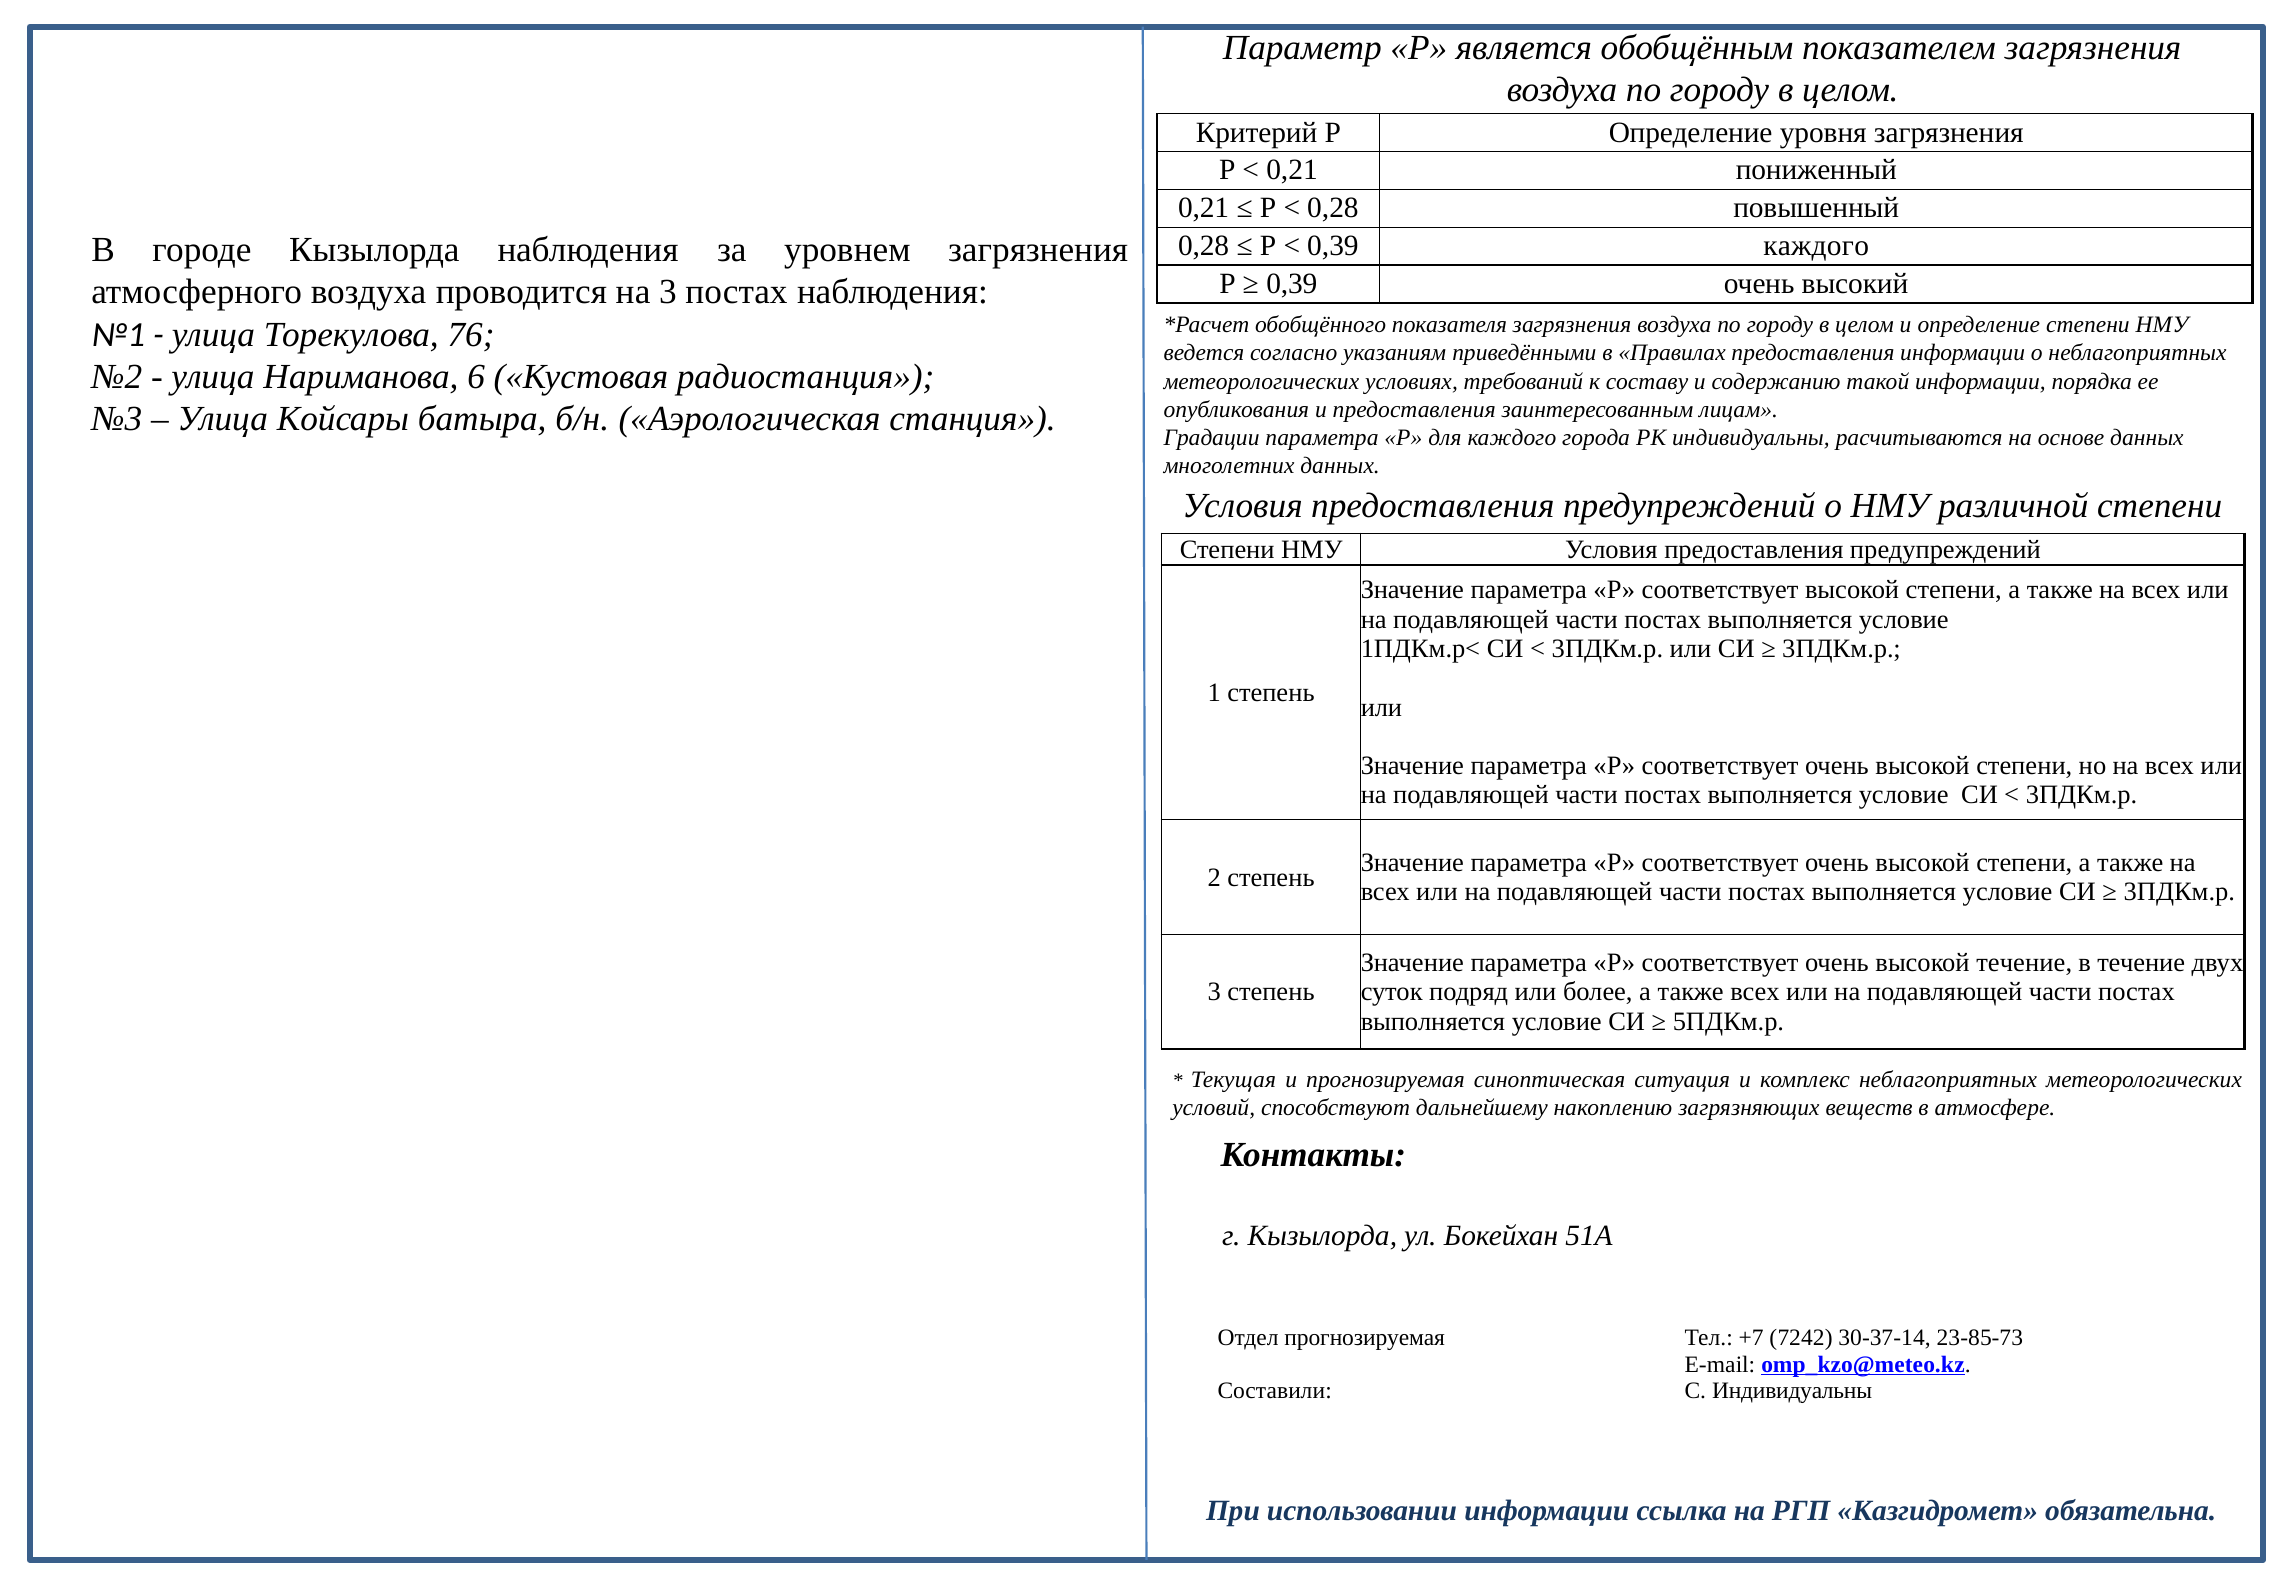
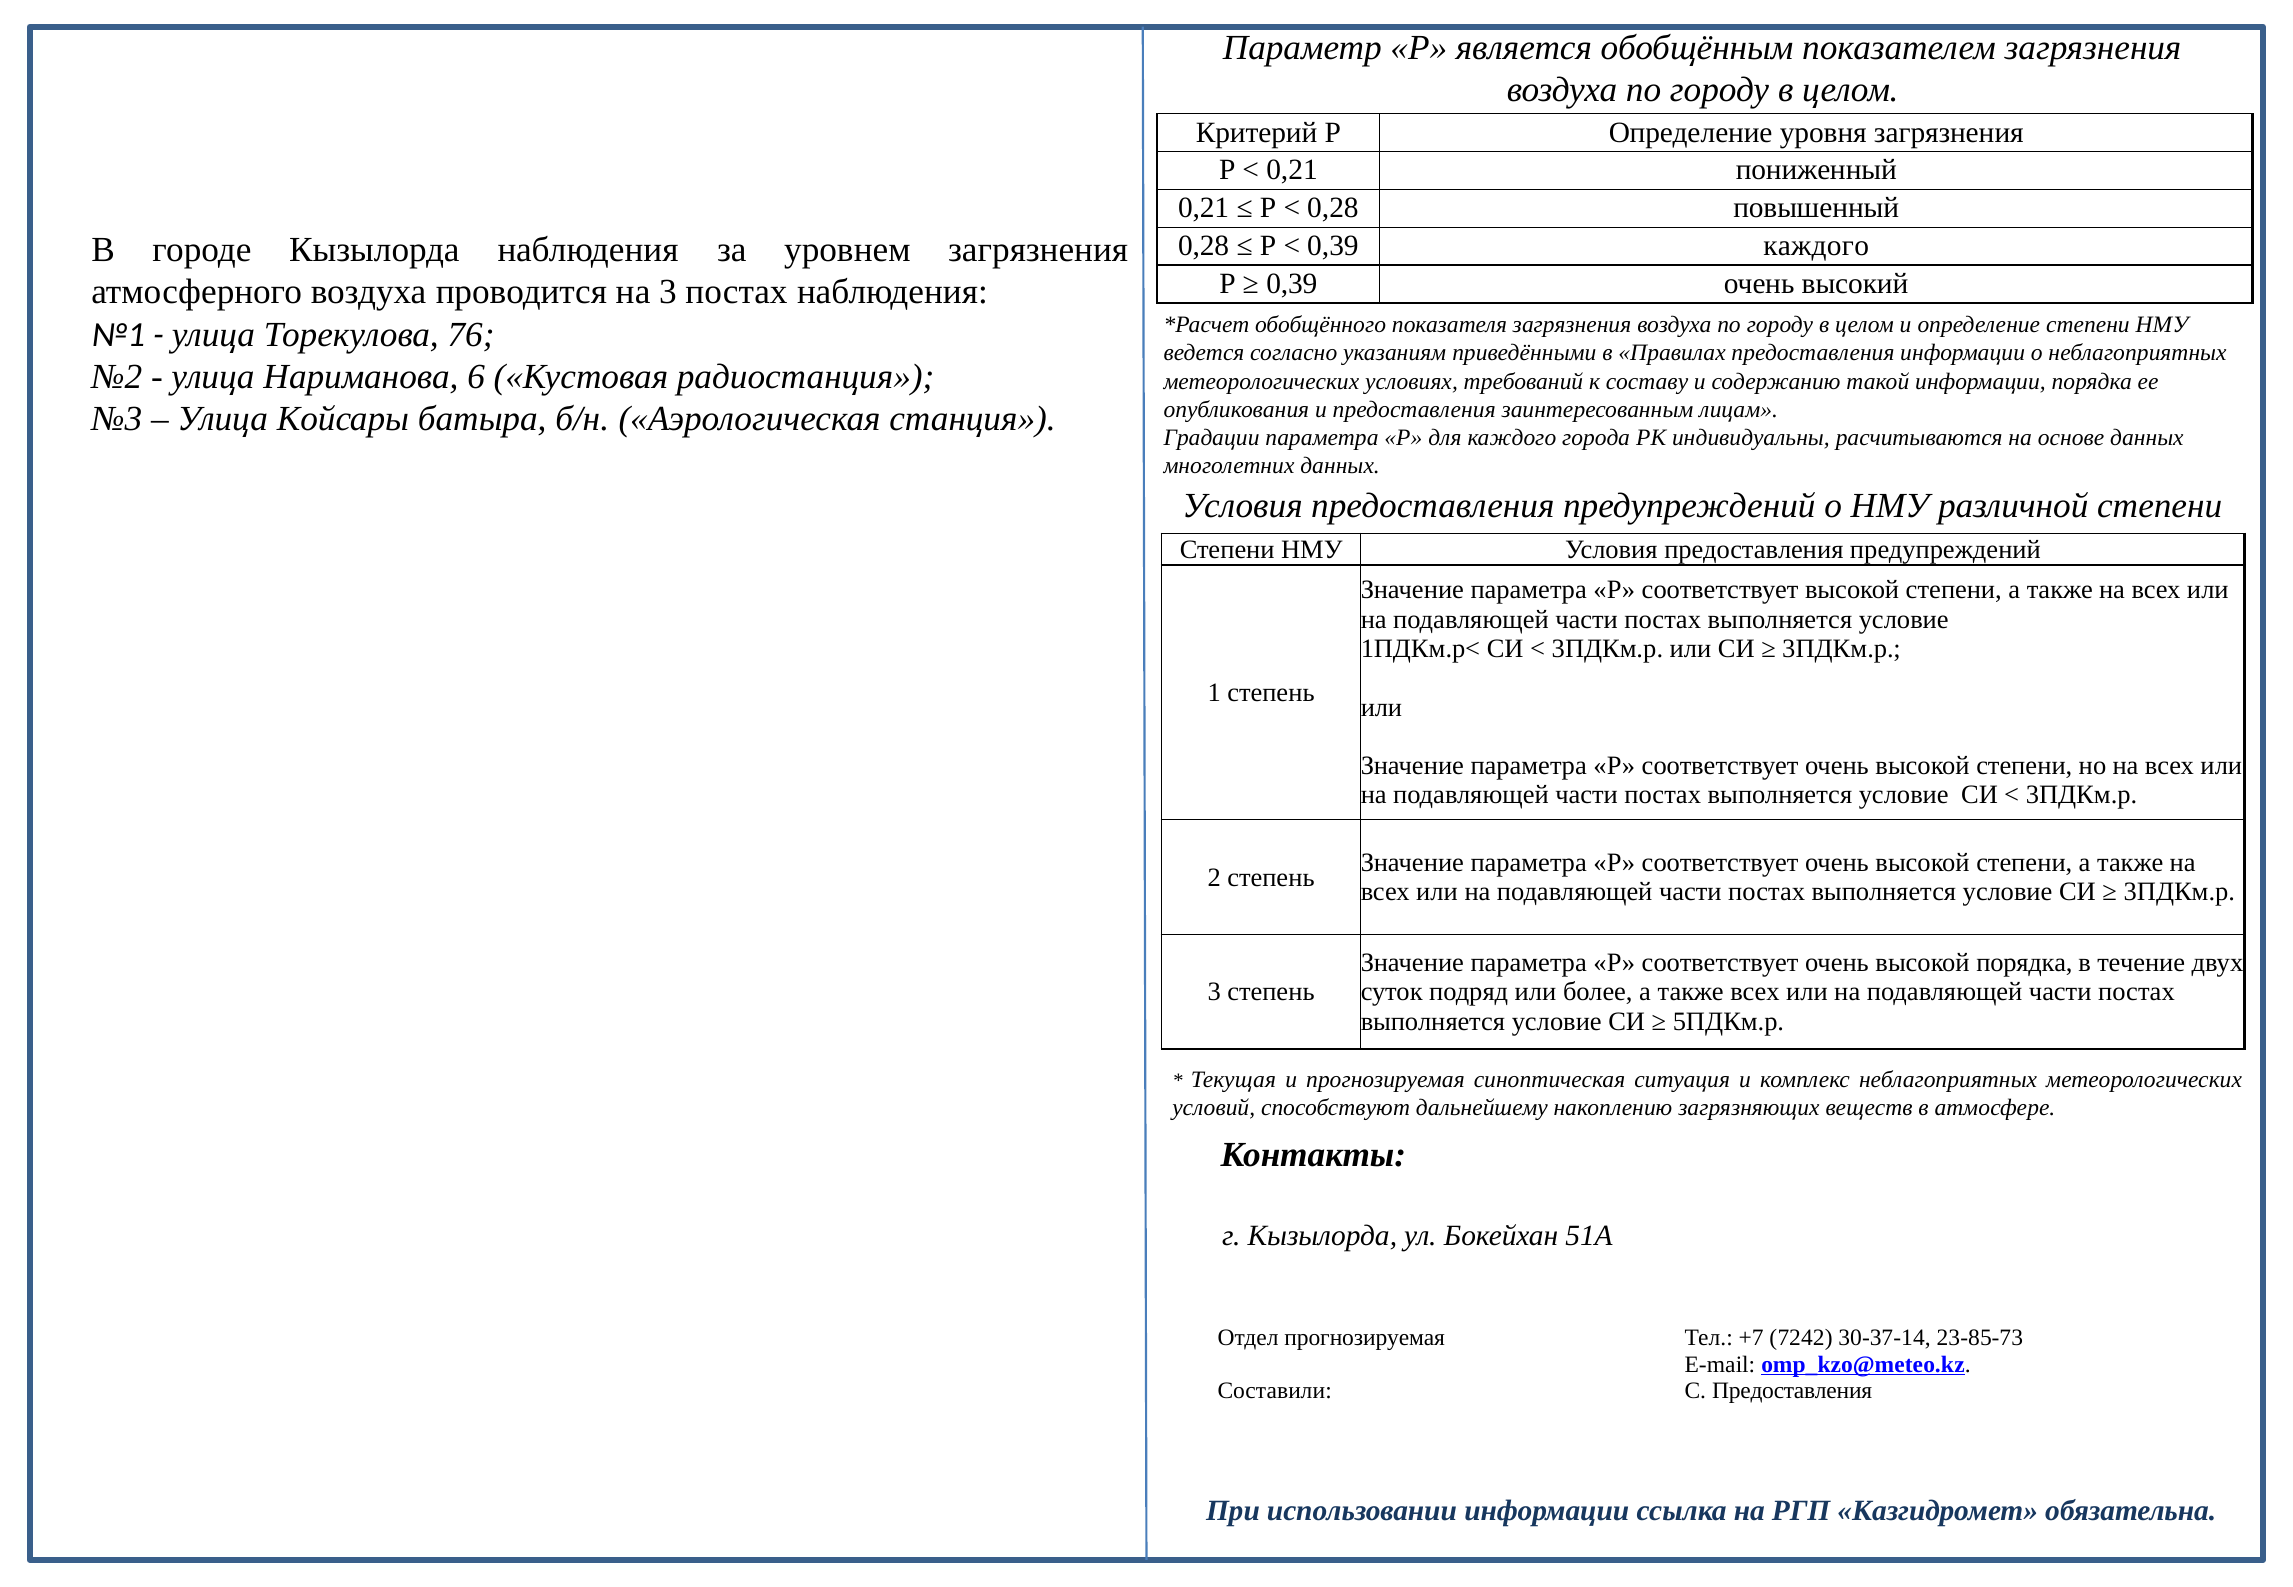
высокой течение: течение -> порядка (2024, 963)
С Индивидуальны: Индивидуальны -> Предоставления (1792, 1391)
